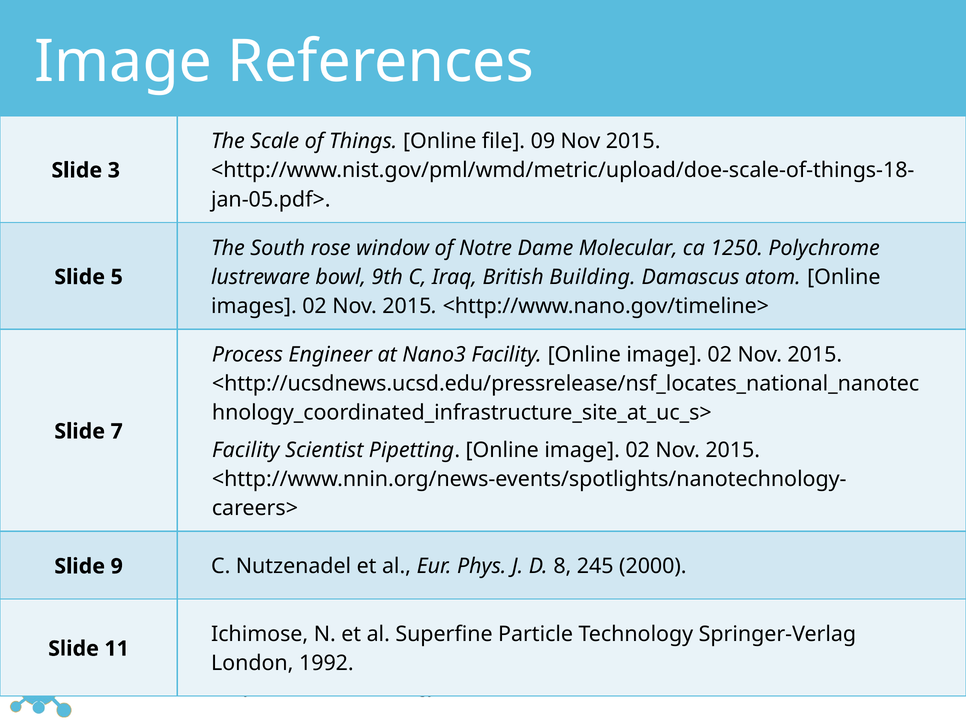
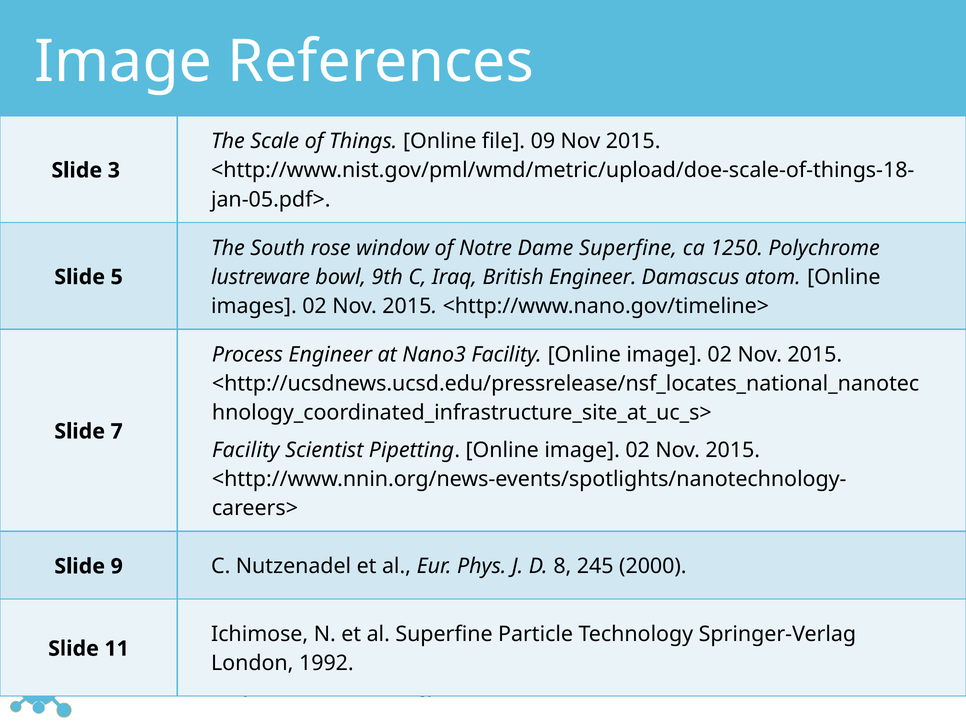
Dame Molecular: Molecular -> Superfine (628, 248)
British Building: Building -> Engineer (593, 277)
